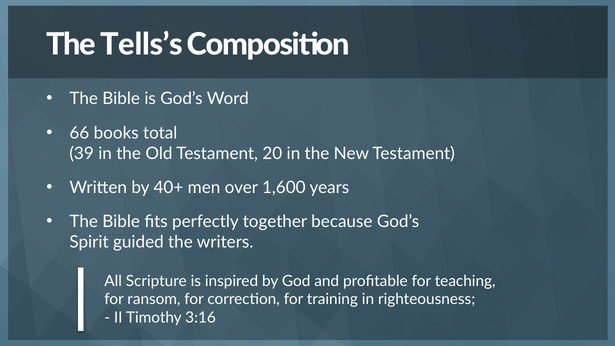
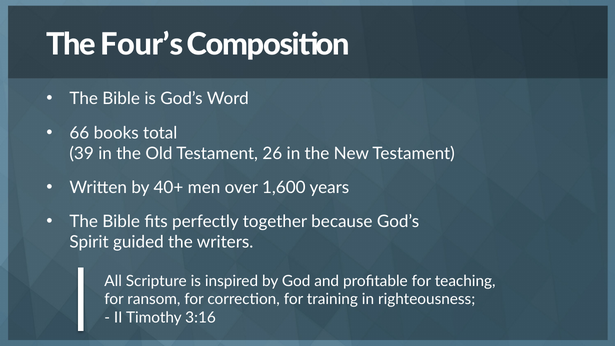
Tells’s: Tells’s -> Four’s (142, 45)
20: 20 -> 26 (272, 153)
